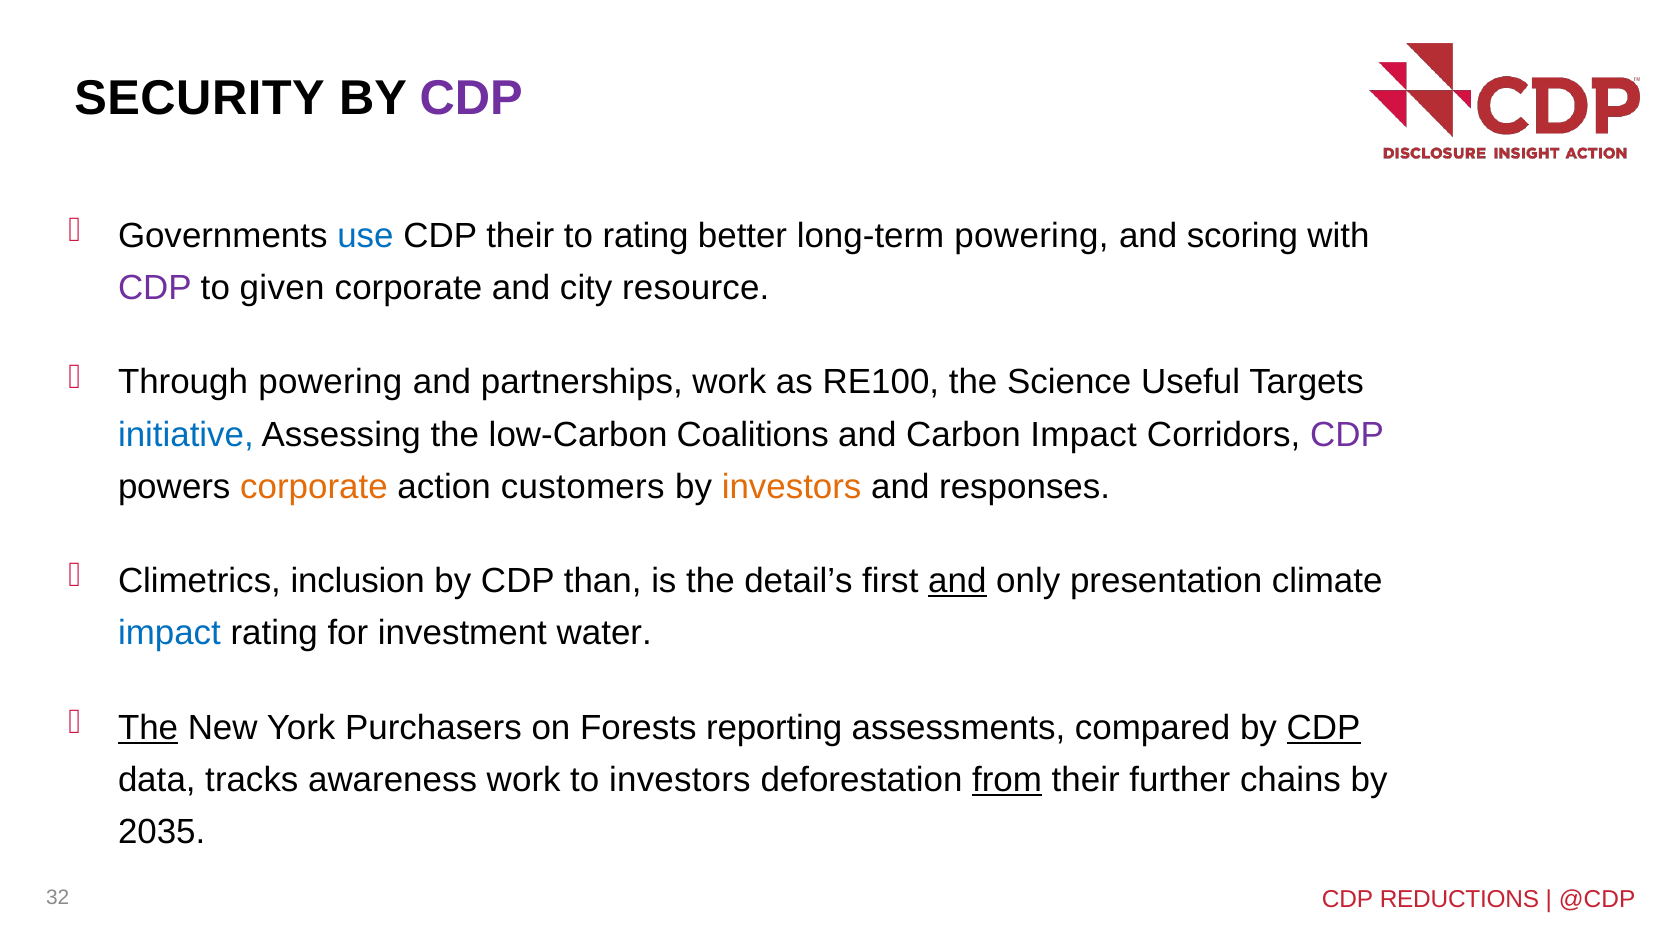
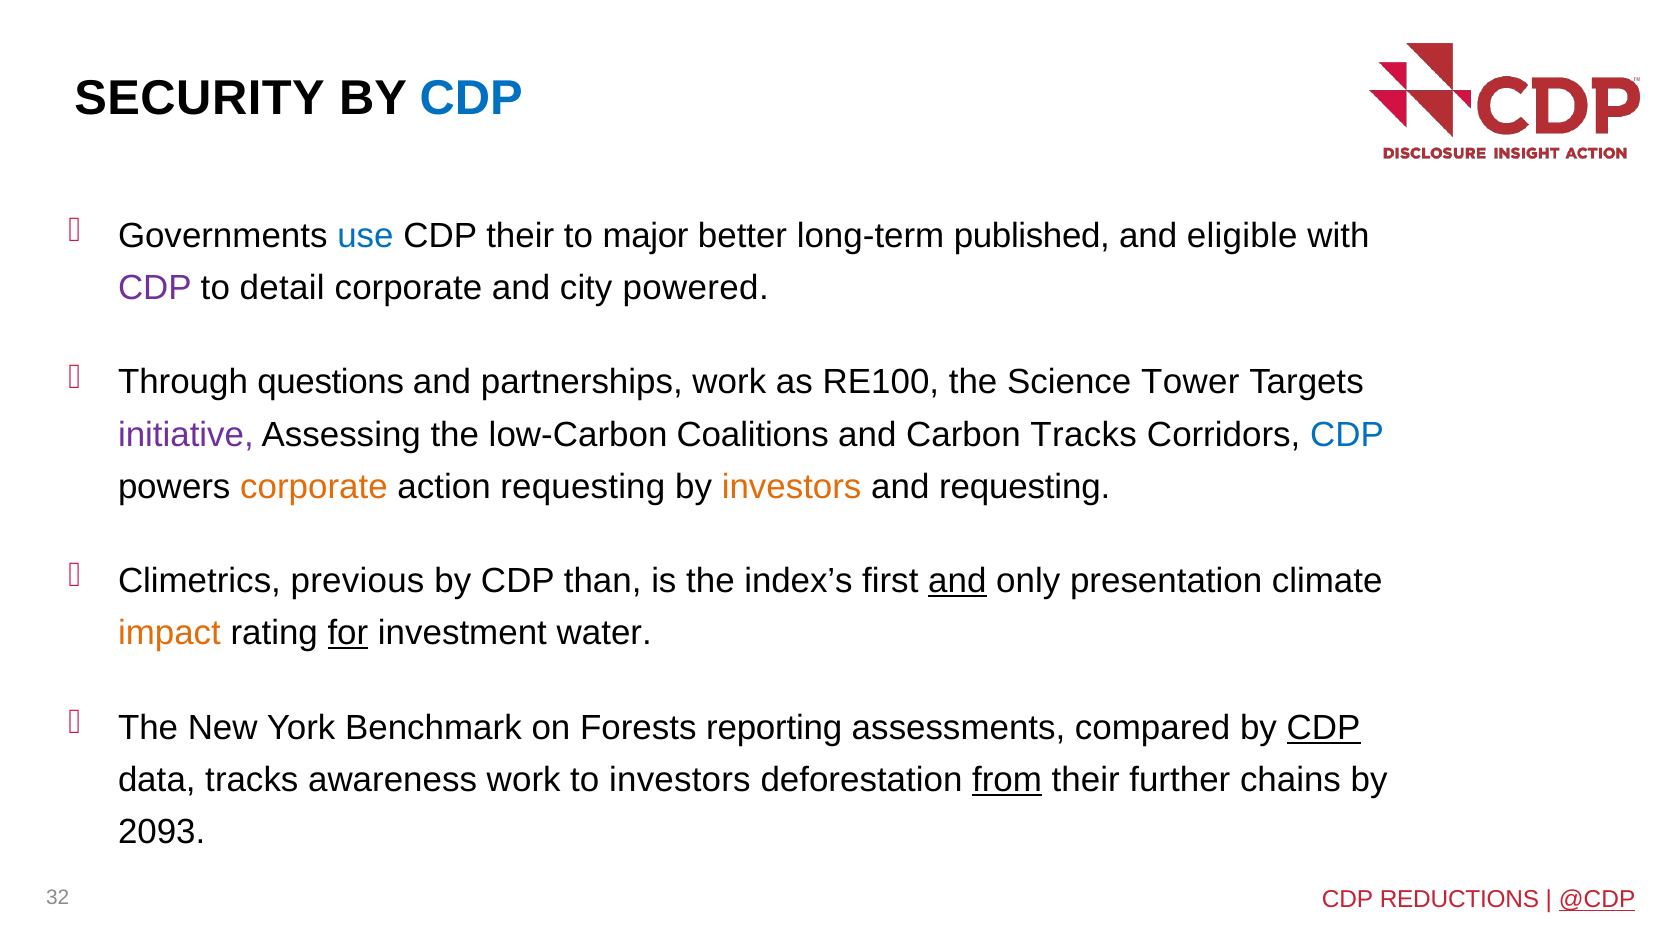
CDP colour: purple -> blue (471, 99)
to rating: rating -> major (646, 236)
long-term powering: powering -> published (1032, 236)
scoring: scoring -> eligible (1242, 236)
given: given -> detail (282, 288)
resource: resource -> powered (696, 288)
Through powering: powering -> questions (331, 382)
Useful: Useful -> Tower (1190, 382)
initiative colour: blue -> purple (186, 435)
Carbon Impact: Impact -> Tracks (1084, 435)
CDP colour: purple -> blue (1347, 435)
action customers: customers -> requesting (583, 487)
and responses: responses -> requesting (1025, 487)
inclusion: inclusion -> previous (358, 581)
detail’s: detail’s -> index’s (798, 581)
impact colour: blue -> orange (169, 634)
for underline: none -> present (348, 634)
The underline: present -> none (148, 728)
Purchasers: Purchasers -> Benchmark (433, 728)
2035: 2035 -> 2093 (162, 832)
@CDP underline: none -> present (1597, 900)
